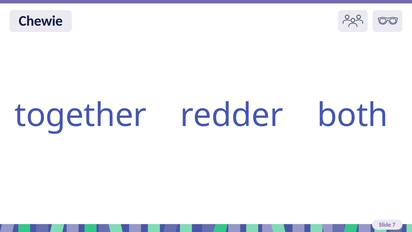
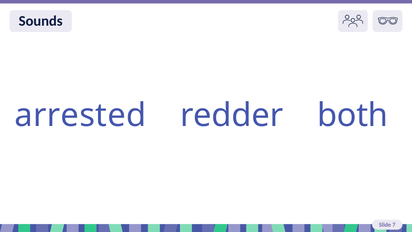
Chewie: Chewie -> Sounds (41, 21)
together: together -> arrested (80, 115)
